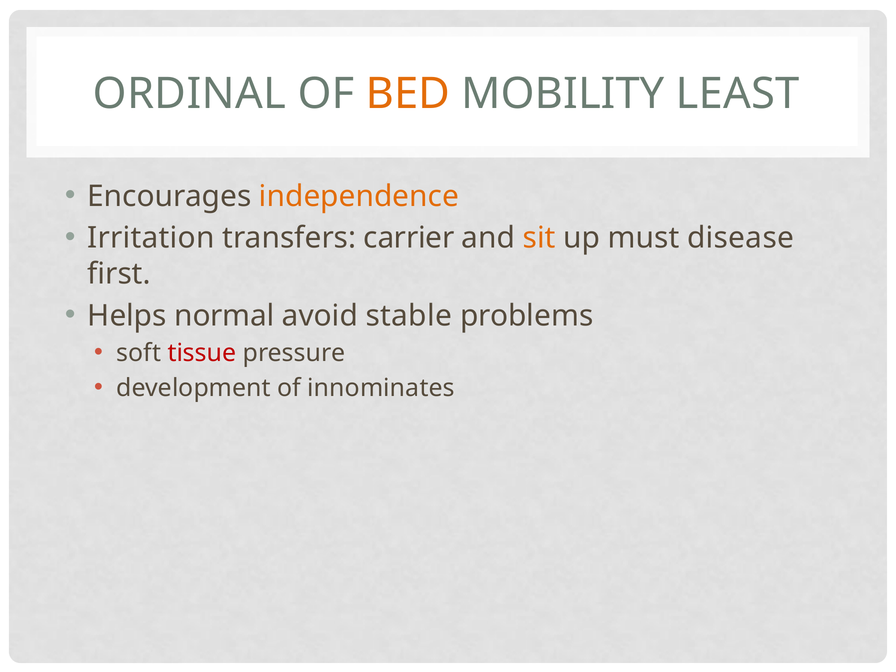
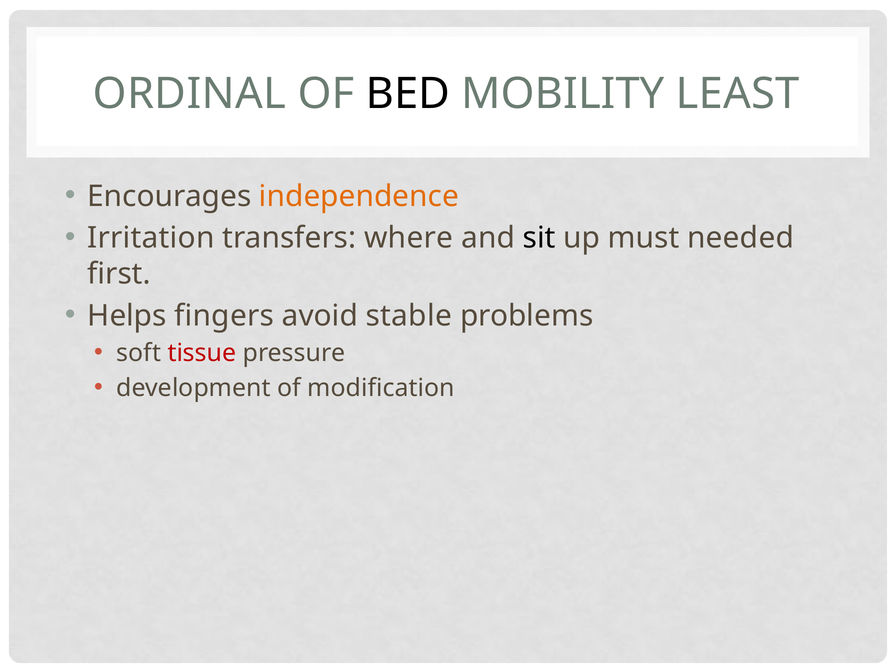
BED colour: orange -> black (408, 94)
carrier: carrier -> where (409, 238)
sit colour: orange -> black (539, 238)
disease: disease -> needed (741, 238)
normal: normal -> fingers (224, 316)
innominates: innominates -> modification (381, 388)
